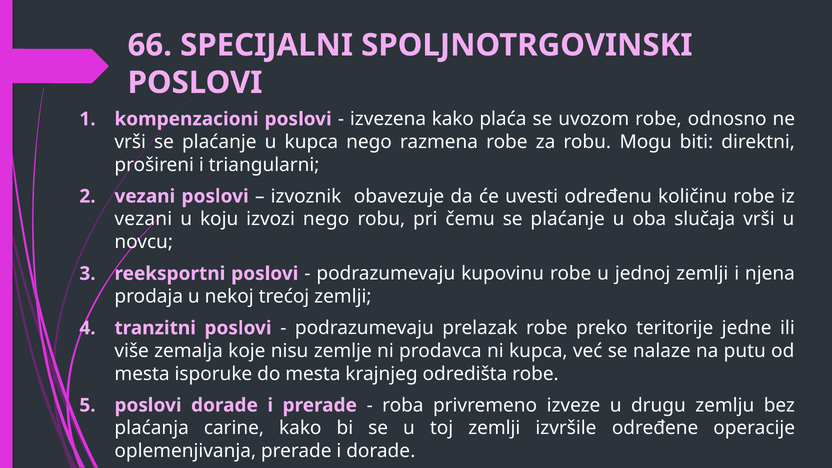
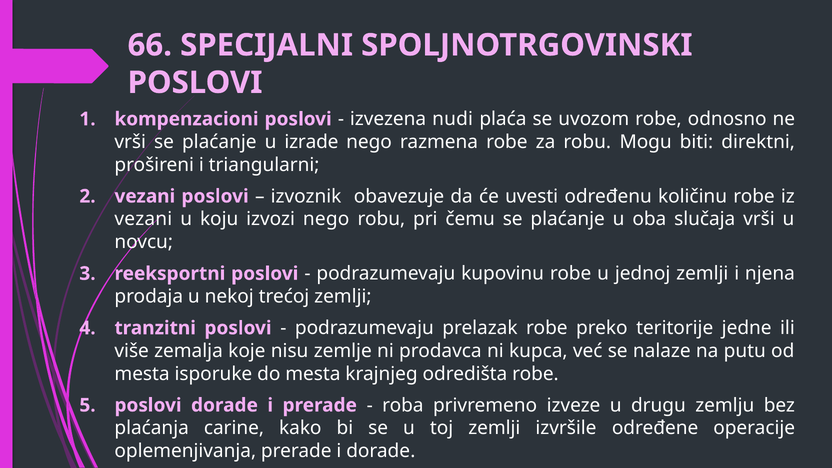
izvezena kako: kako -> nudi (453, 119)
u kupca: kupca -> izrade (311, 142)
